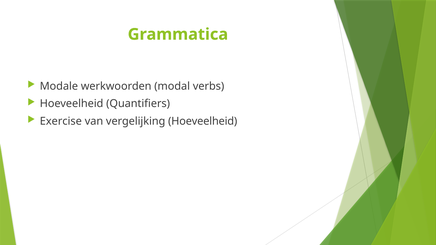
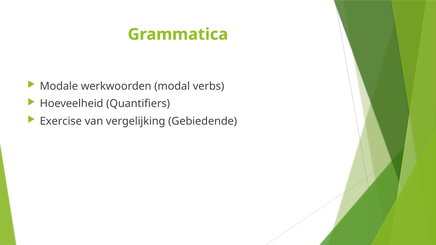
vergelijking Hoeveelheid: Hoeveelheid -> Gebiedende (203, 121)
